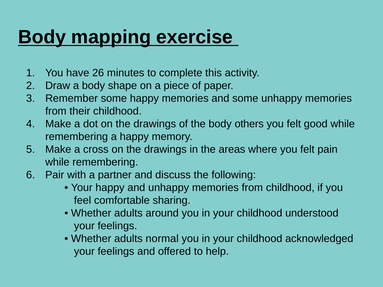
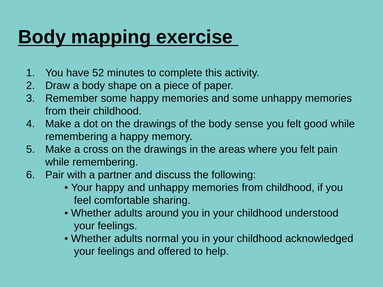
26: 26 -> 52 (98, 73)
others: others -> sense (249, 124)
